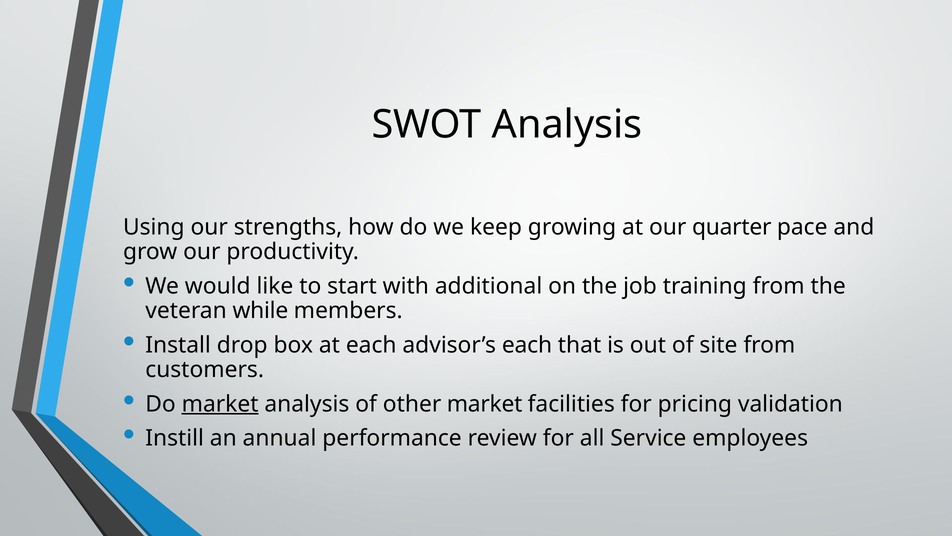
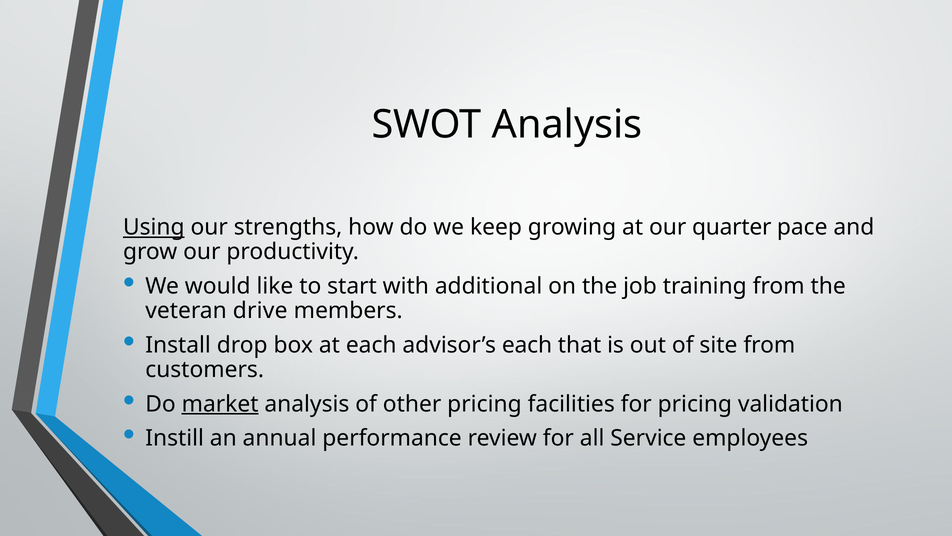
Using underline: none -> present (154, 227)
while: while -> drive (260, 311)
other market: market -> pricing (484, 404)
